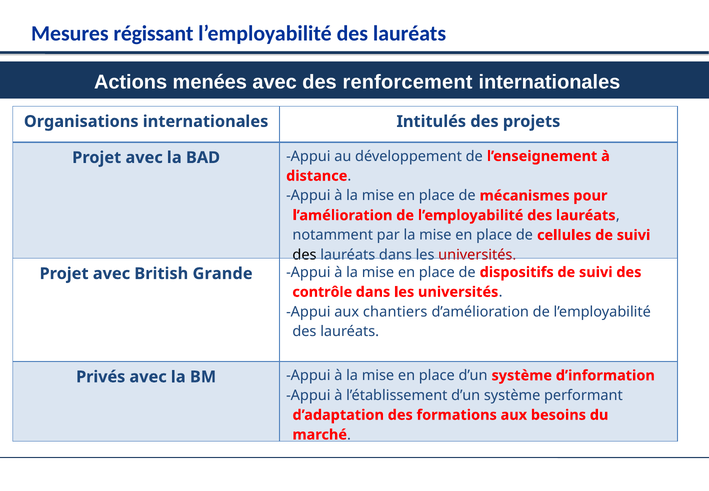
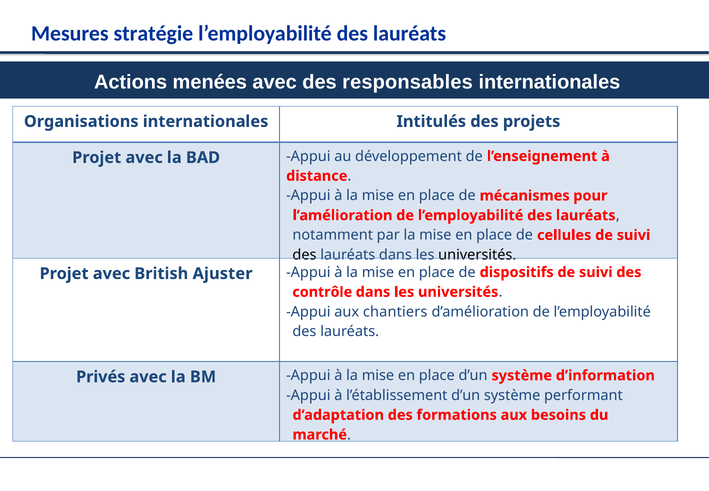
régissant: régissant -> stratégie (153, 34)
renforcement: renforcement -> responsables (408, 82)
universités colour: red -> black (477, 255)
Grande: Grande -> Ajuster (223, 274)
